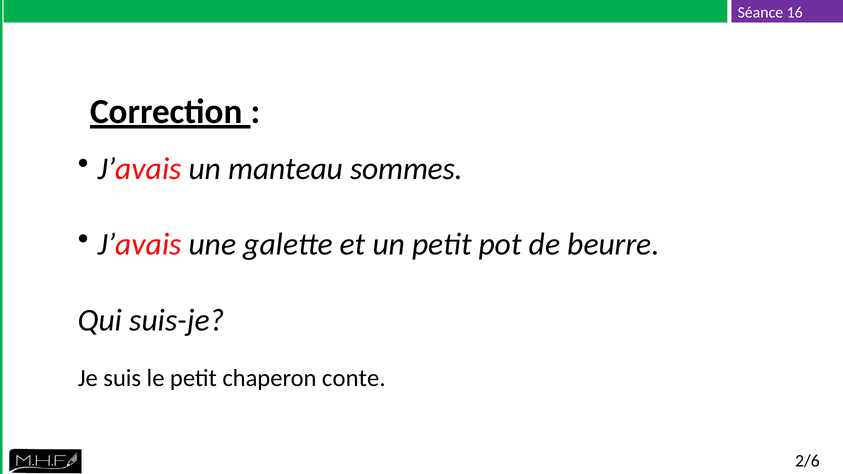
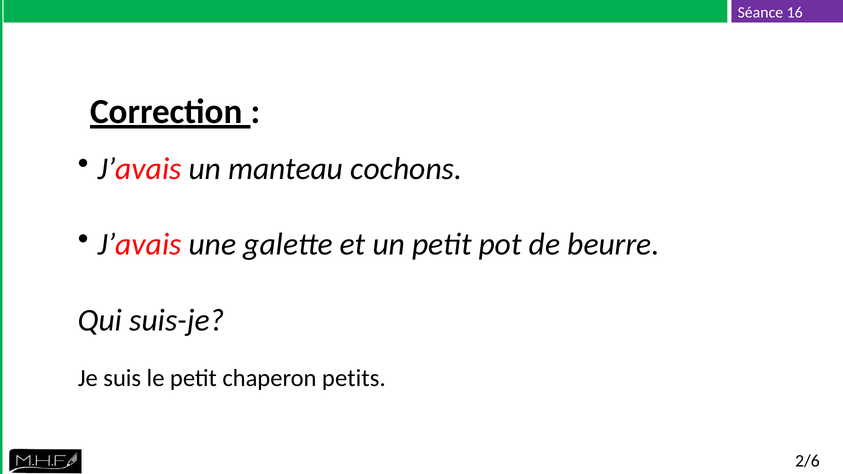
sommes: sommes -> cochons (406, 169)
conte: conte -> petits (354, 378)
